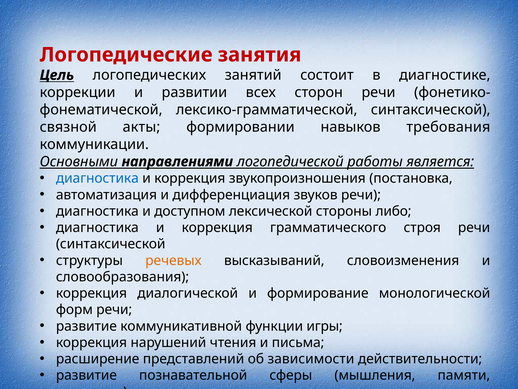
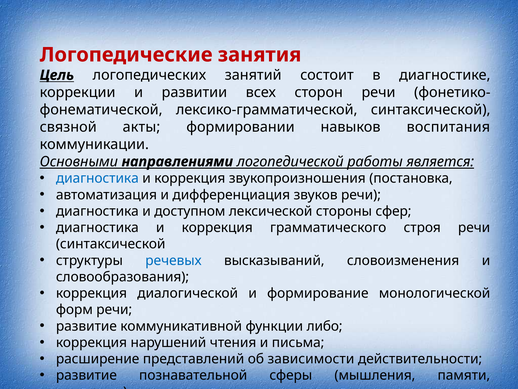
требования: требования -> воспитания (448, 127)
либо: либо -> сфер (393, 211)
речевых colour: orange -> blue (173, 260)
игры: игры -> либо (325, 326)
